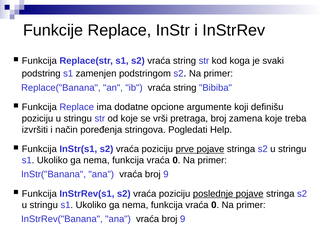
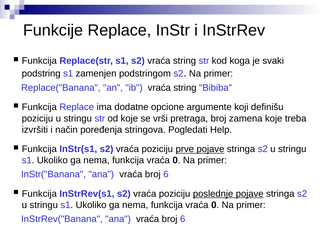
9: 9 -> 6 (166, 175)
9: 9 -> 6 (183, 219)
